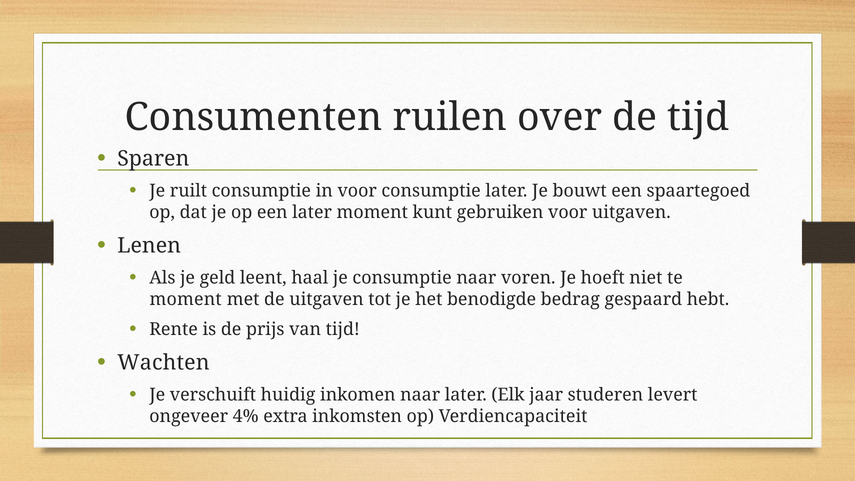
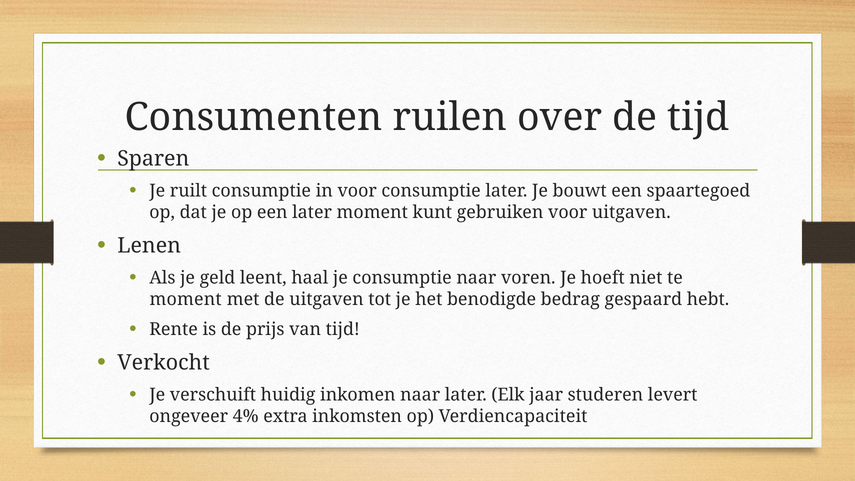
Wachten: Wachten -> Verkocht (164, 363)
